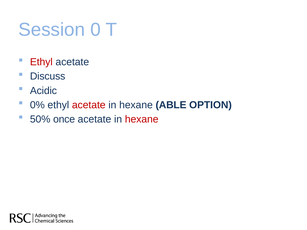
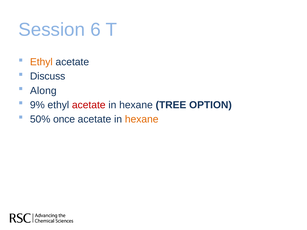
0: 0 -> 6 (96, 30)
Ethyl colour: red -> orange (41, 62)
Acidic: Acidic -> Along (43, 91)
0%: 0% -> 9% (37, 105)
ABLE: ABLE -> TREE (171, 105)
hexane colour: red -> orange (142, 119)
